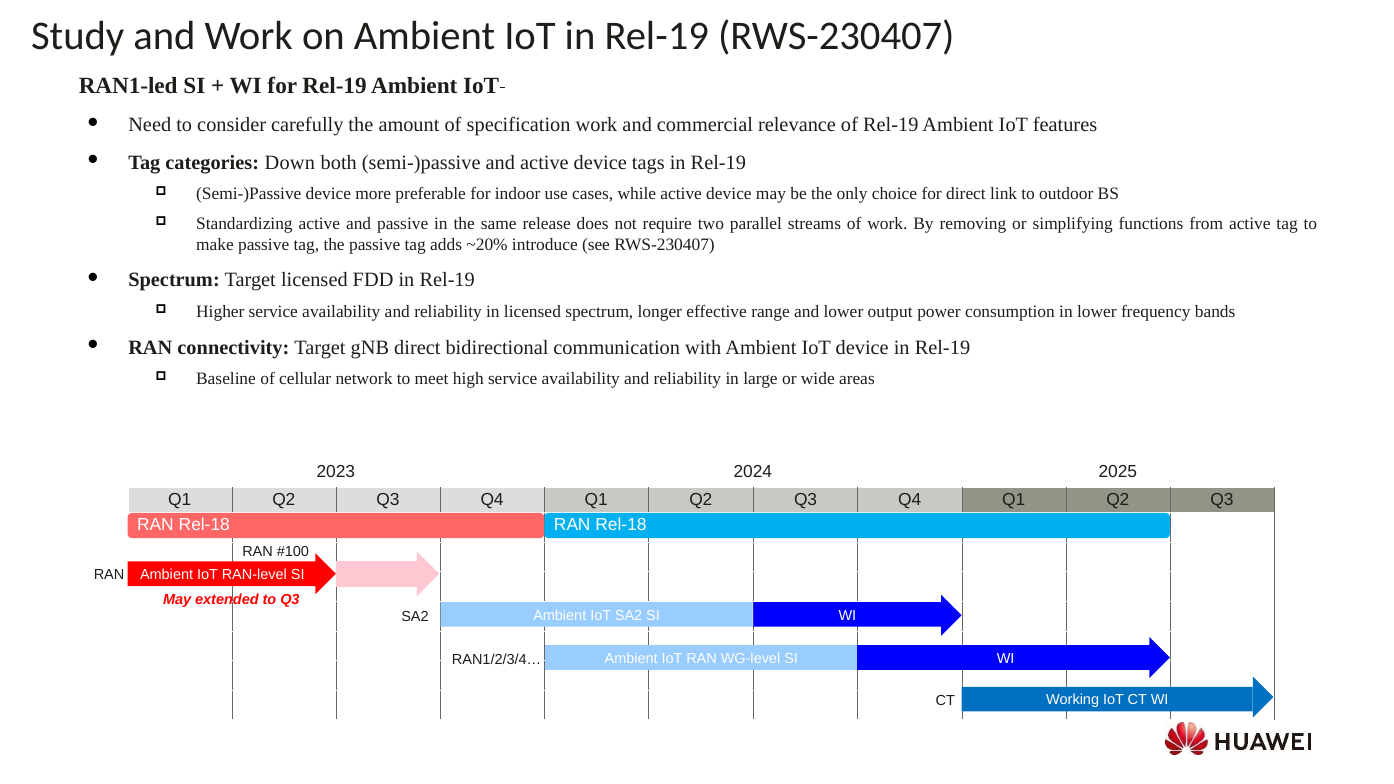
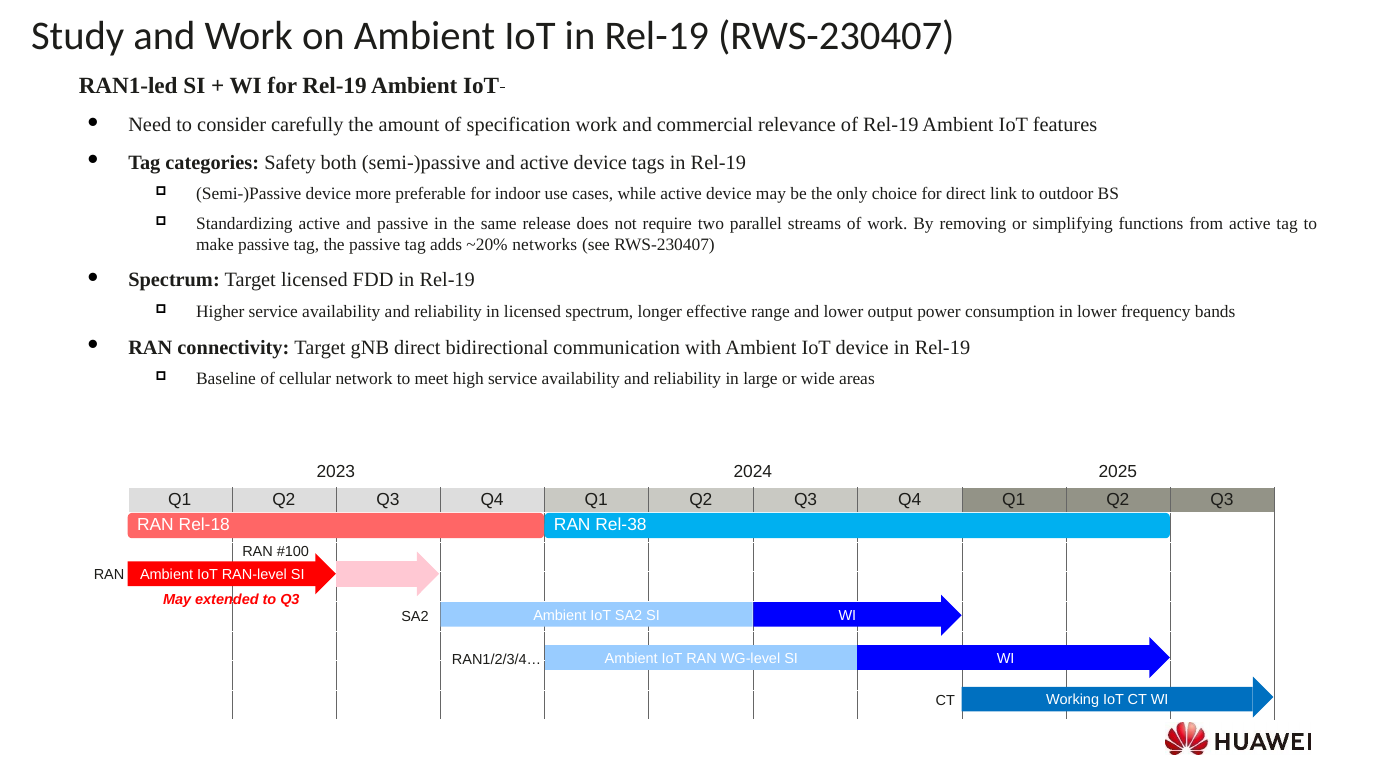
Down: Down -> Safety (290, 163)
introduce: introduce -> networks (545, 244)
Rel-18 RAN Rel-18: Rel-18 -> Rel-38 (621, 525)
